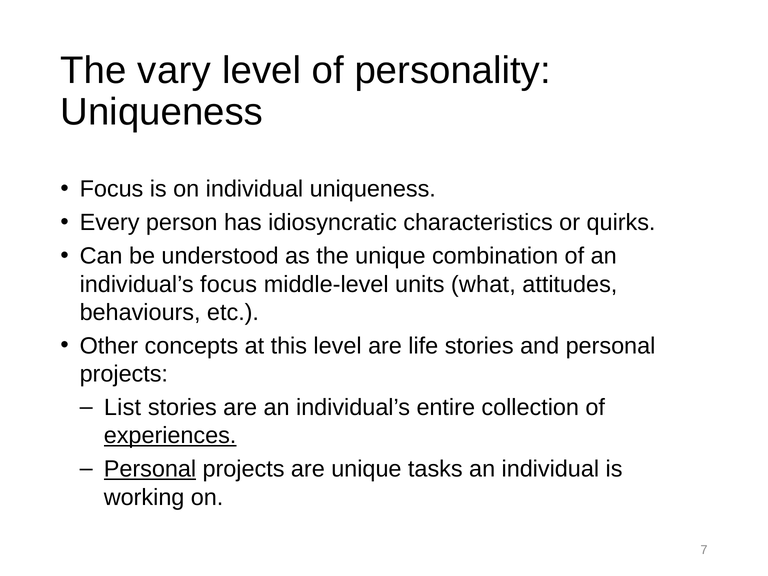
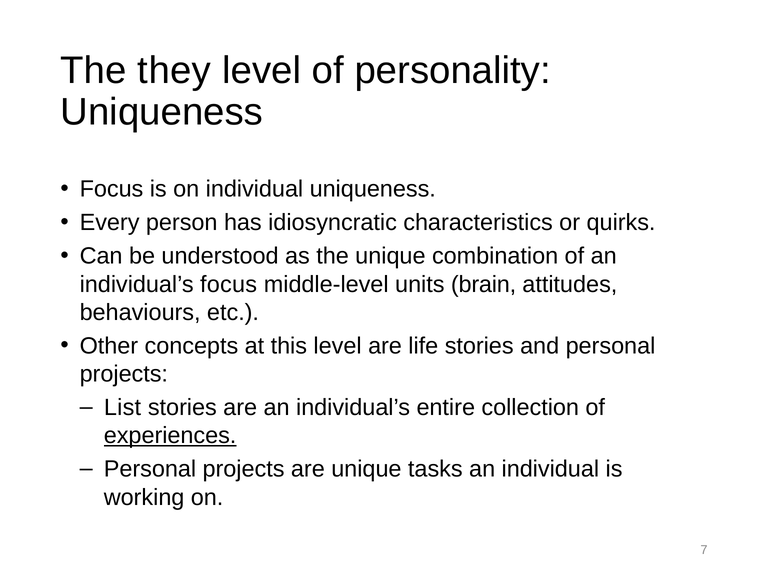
vary: vary -> they (174, 71)
what: what -> brain (484, 284)
Personal underline: present -> none (150, 469)
